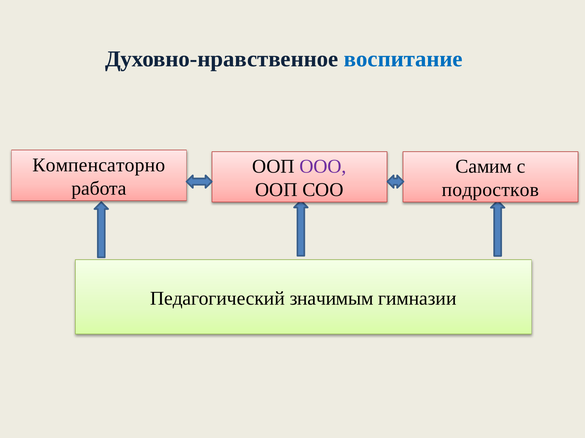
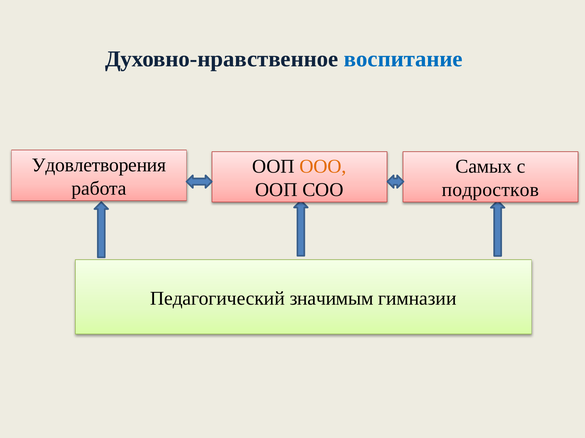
Компенсаторно: Компенсаторно -> Удовлетворения (99, 165)
ООО colour: purple -> orange (323, 167)
Самим: Самим -> Самых (484, 167)
